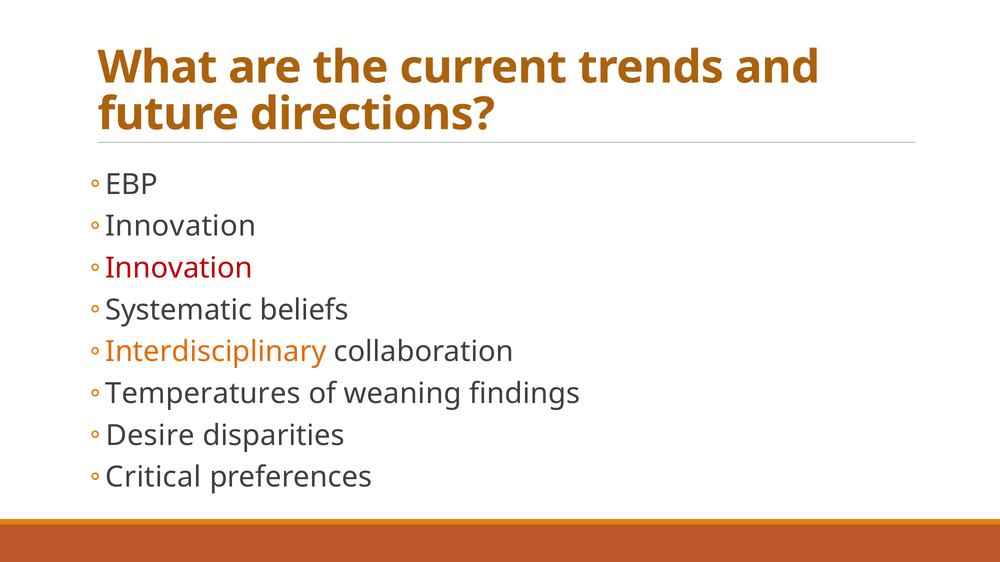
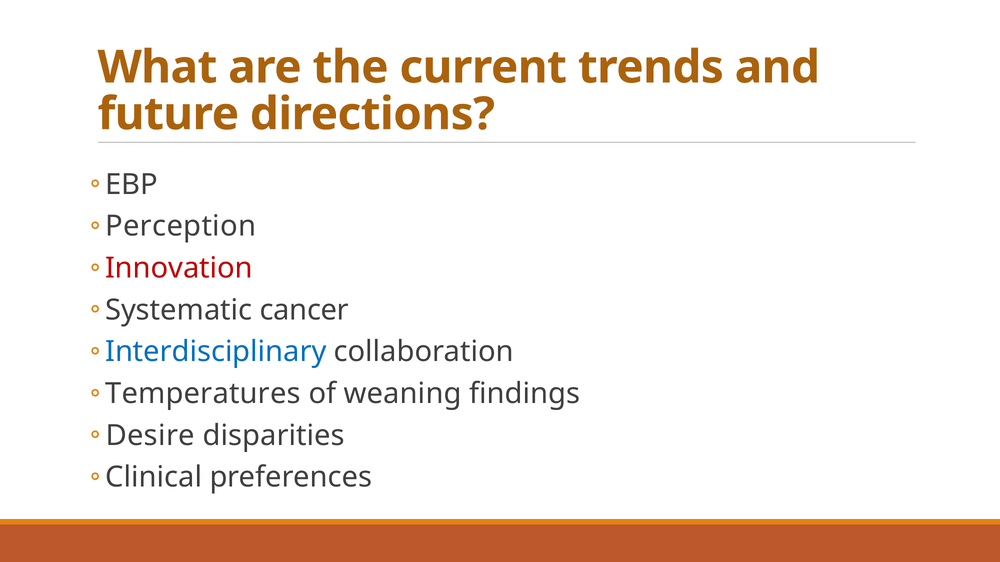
Innovation: Innovation -> Perception (181, 227)
beliefs: beliefs -> cancer (304, 310)
Interdisciplinary colour: orange -> blue (216, 352)
Critical: Critical -> Clinical (154, 478)
